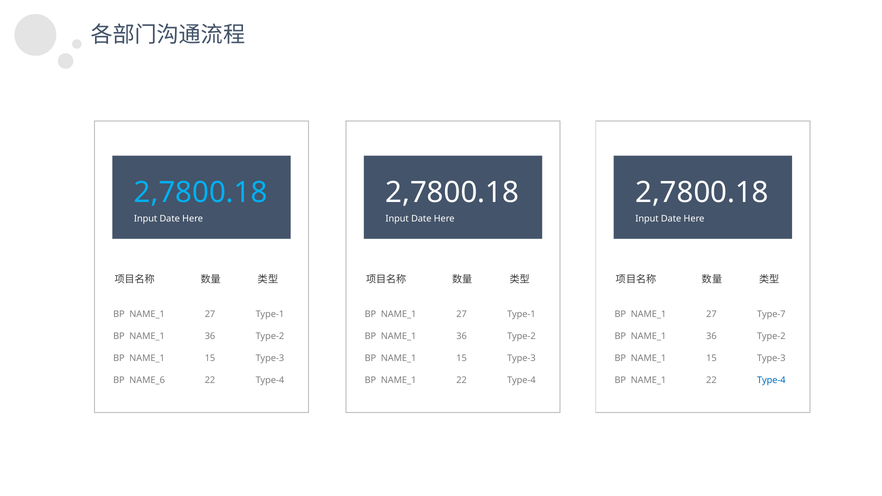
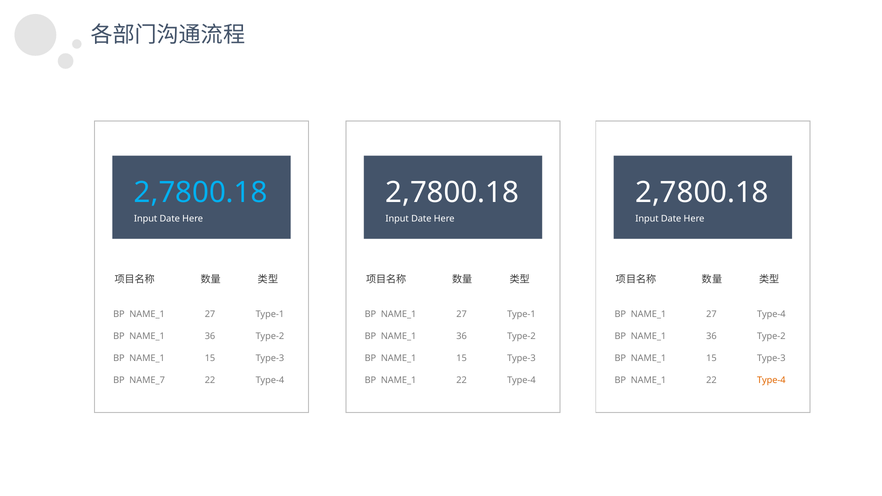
Type-7: Type-7 -> Type-4 (771, 314)
NAME_6: NAME_6 -> NAME_7 (147, 380)
Type-4 colour: blue -> orange (771, 380)
